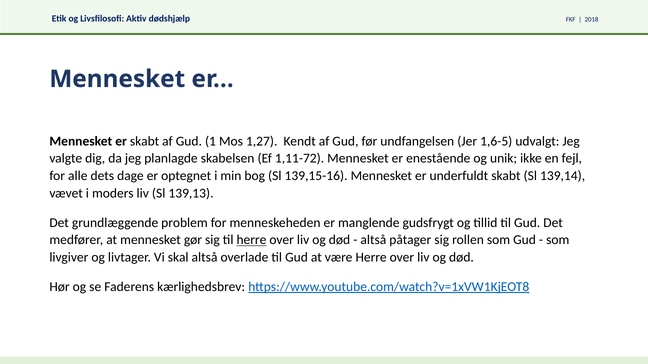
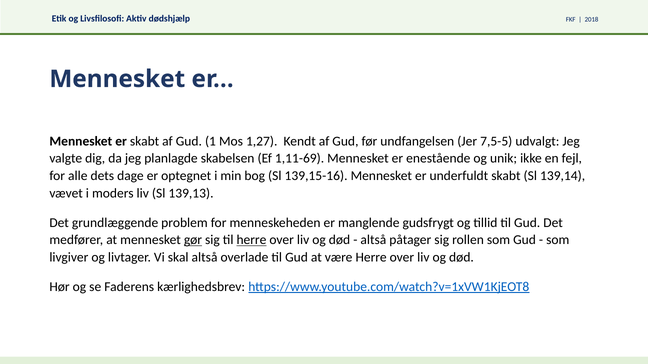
1,6-5: 1,6-5 -> 7,5-5 (496, 141)
1,11-72: 1,11-72 -> 1,11-69 (300, 159)
gør underline: none -> present (193, 240)
